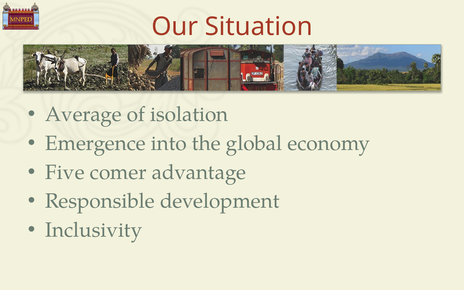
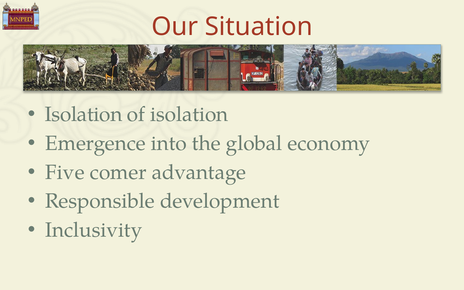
Average: Average -> Isolation (84, 115)
